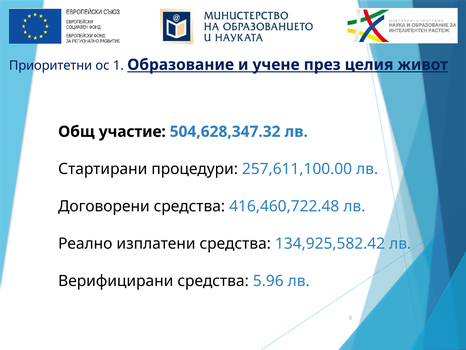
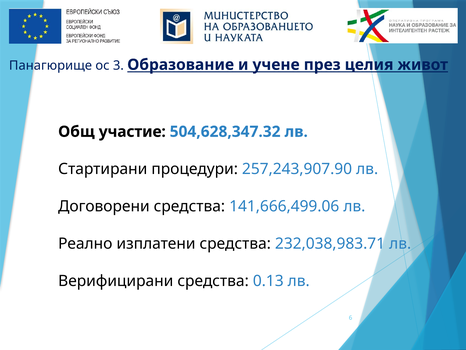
Приоритетни: Приоритетни -> Панагюрище (51, 65)
1: 1 -> 3 (118, 65)
257,611,100.00: 257,611,100.00 -> 257,243,907.90 (297, 169)
416,460,722.48: 416,460,722.48 -> 141,666,499.06 (284, 206)
134,925,582.42: 134,925,582.42 -> 232,038,983.71 (330, 243)
5.96: 5.96 -> 0.13 (268, 281)
